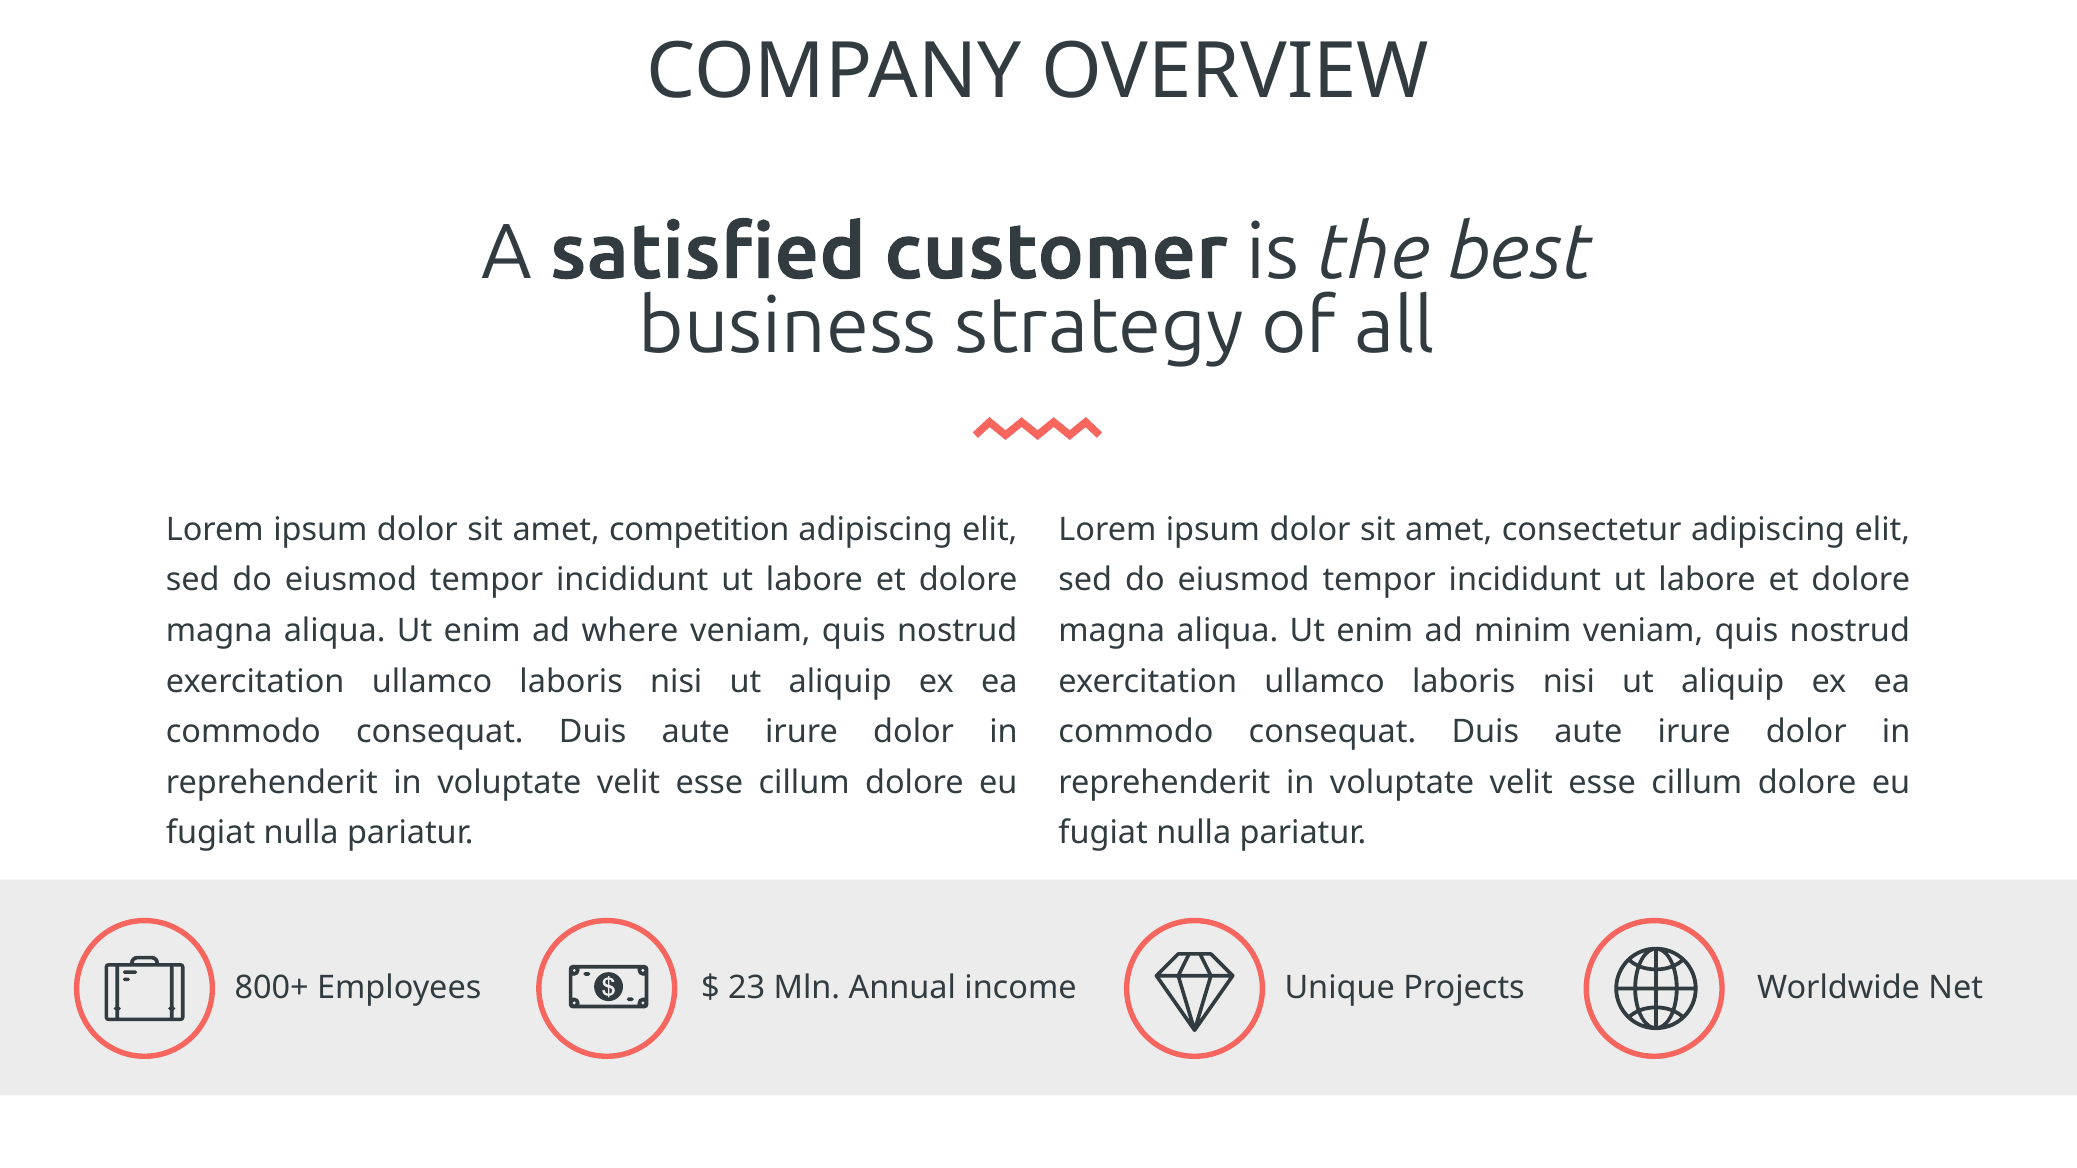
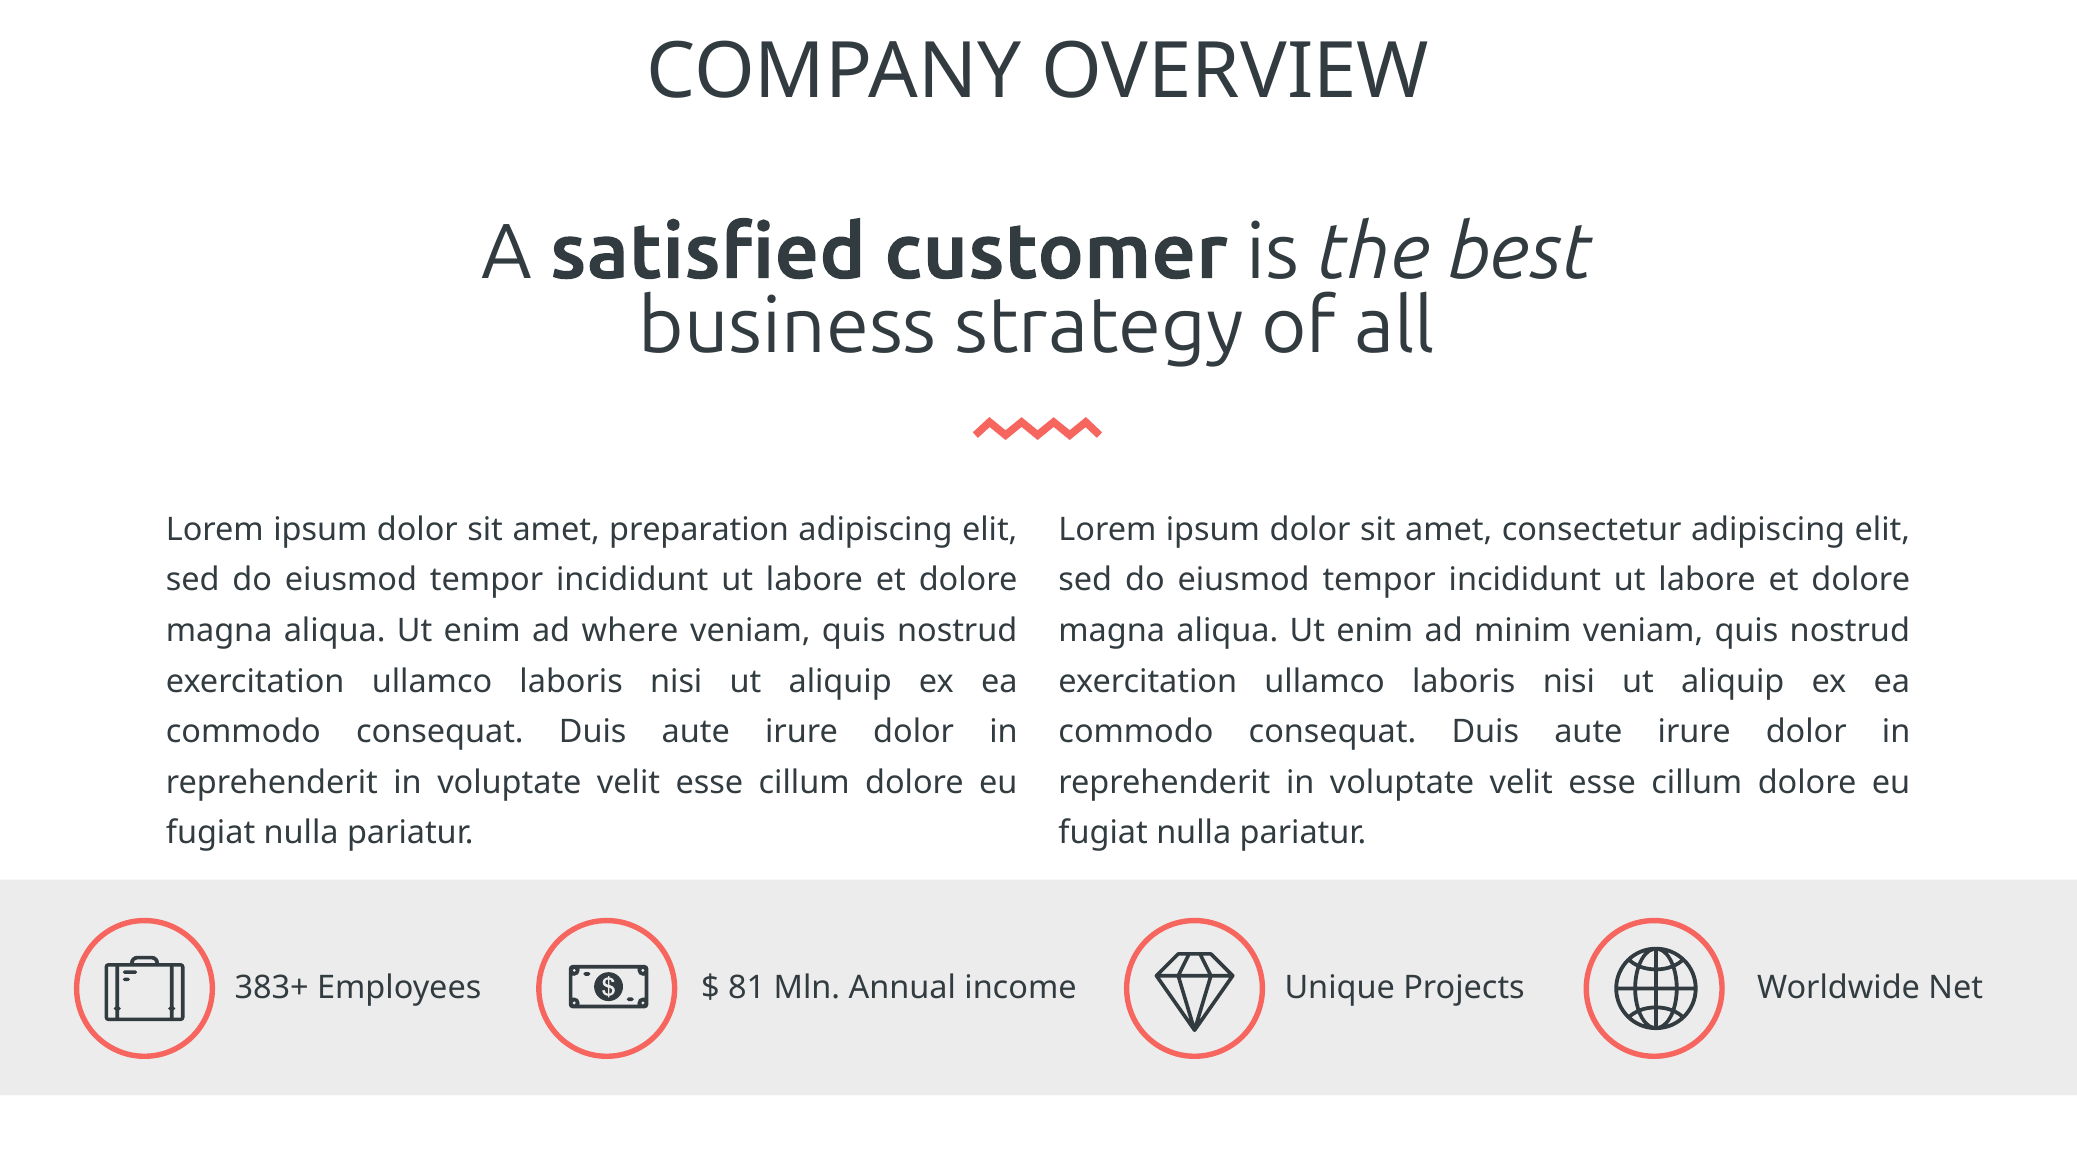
competition: competition -> preparation (699, 530)
800+: 800+ -> 383+ (272, 988)
23: 23 -> 81 (747, 988)
